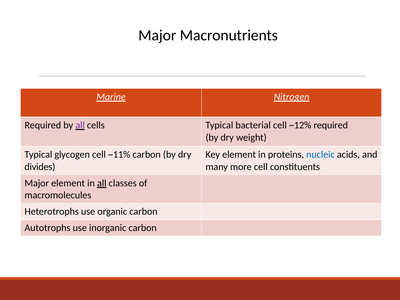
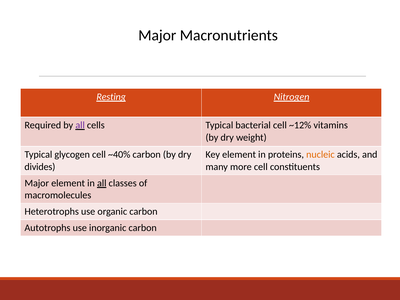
Marine: Marine -> Resting (111, 97)
~12% required: required -> vitamins (331, 125)
~11%: ~11% -> ~40% (119, 155)
nucleic colour: blue -> orange (320, 155)
